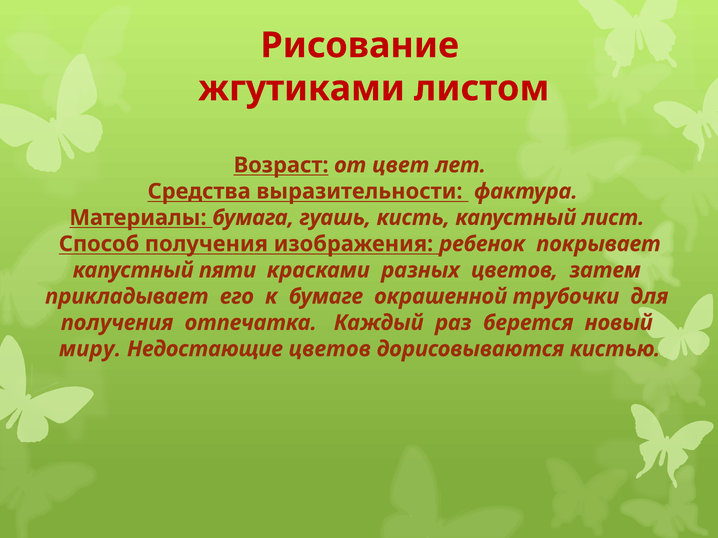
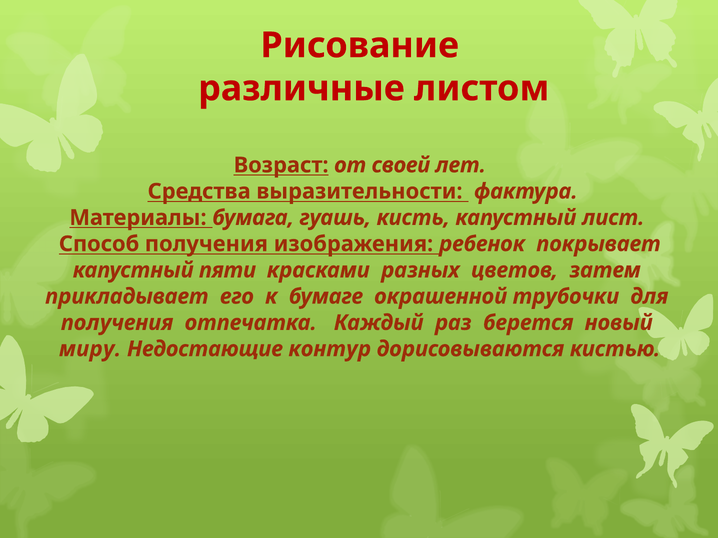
жгутиками: жгутиками -> различные (301, 89)
цвет: цвет -> своей (401, 165)
Недостающие цветов: цветов -> контур (330, 349)
